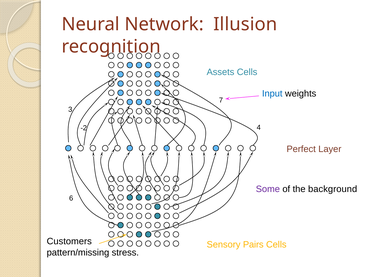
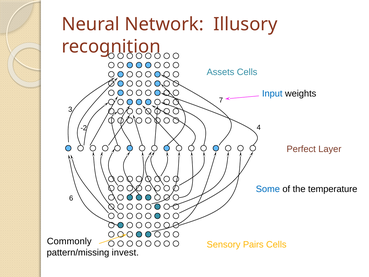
Illusion: Illusion -> Illusory (245, 24)
Some colour: purple -> blue (268, 189)
background: background -> temperature (333, 189)
Customers: Customers -> Commonly (69, 241)
stress: stress -> invest (125, 252)
